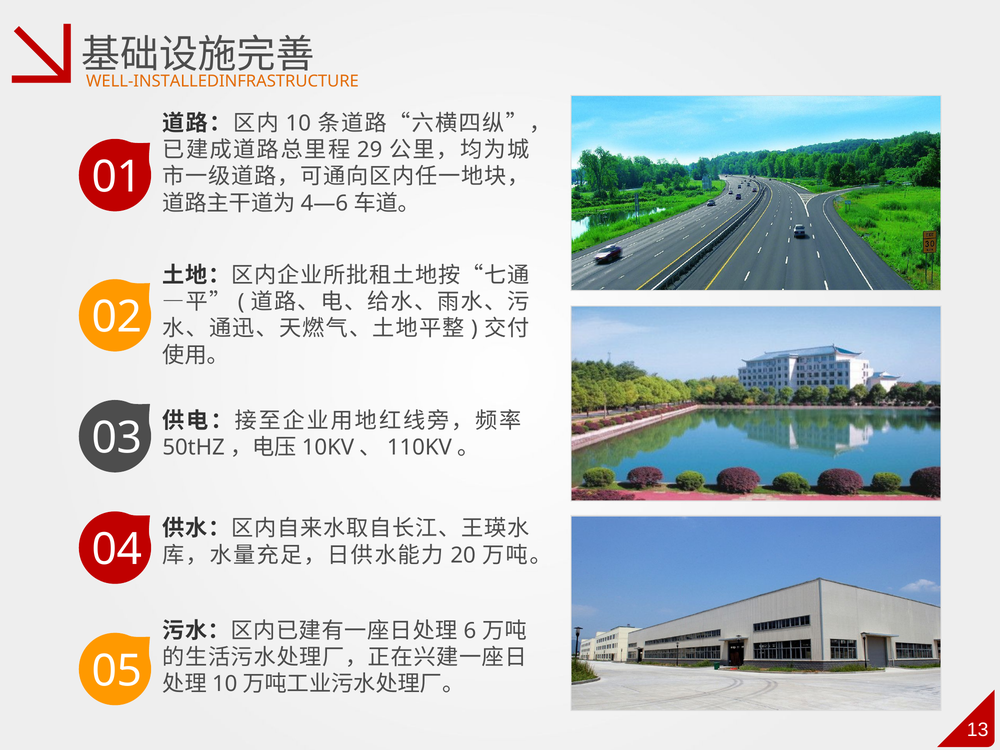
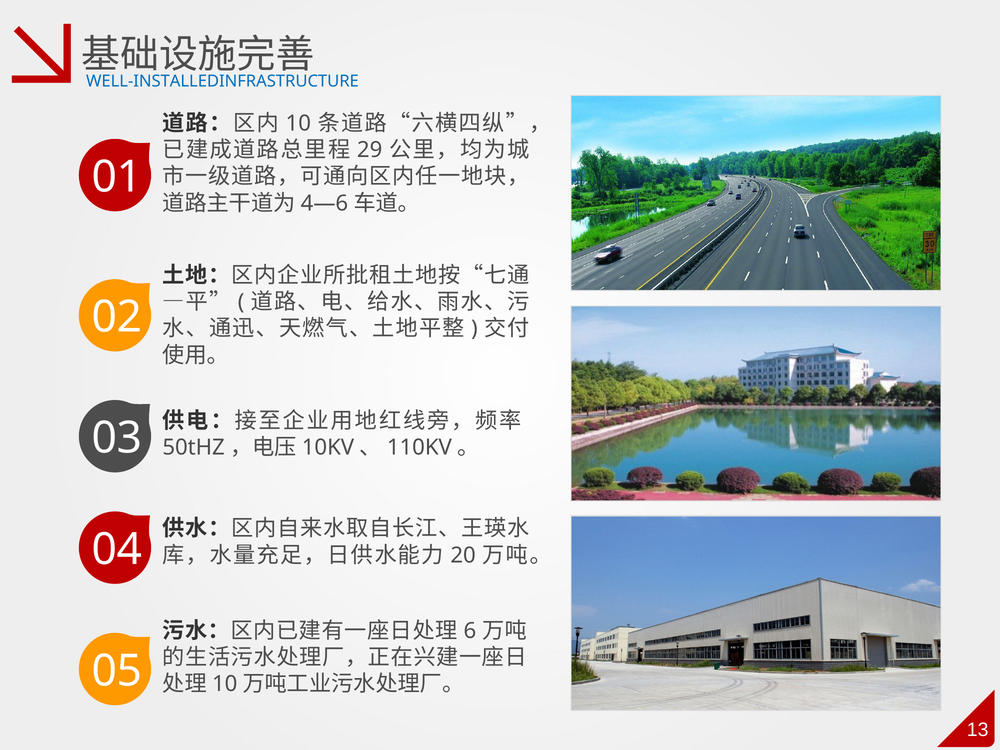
WELL-INSTALLEDINFRASTRUCTURE colour: orange -> blue (222, 81)
